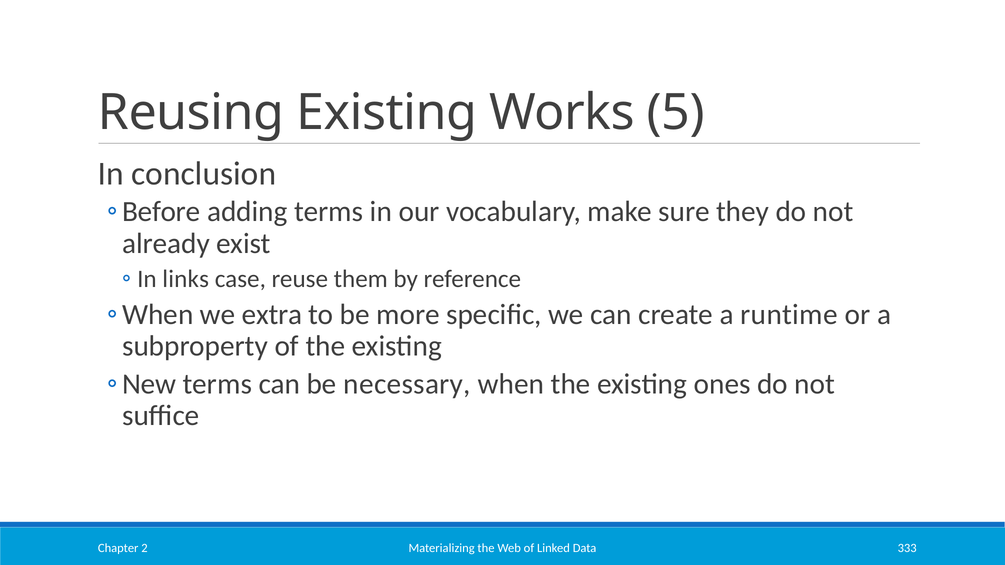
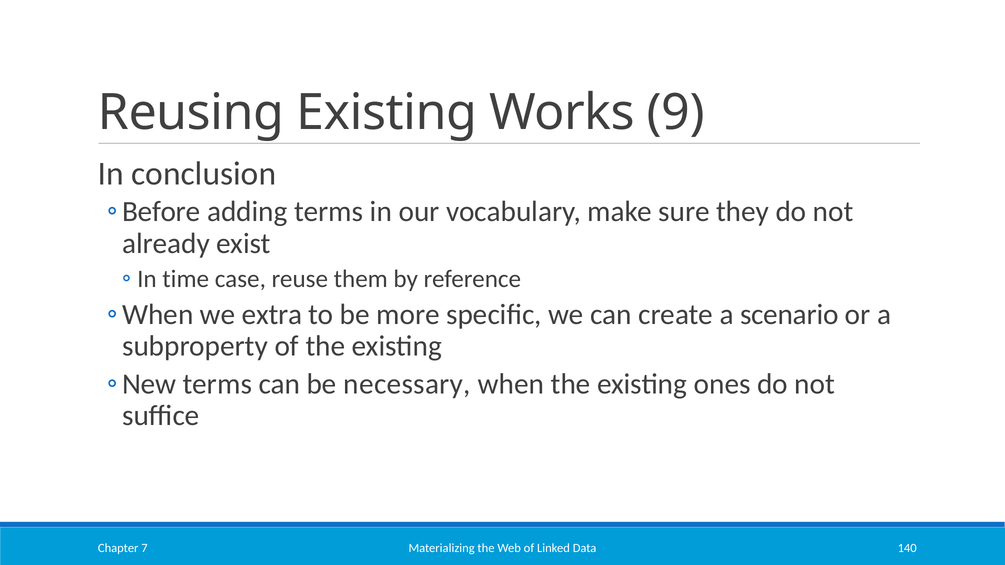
5: 5 -> 9 (676, 113)
links: links -> time (186, 279)
runtime: runtime -> scenario (789, 315)
333: 333 -> 140 (907, 548)
2: 2 -> 7 (144, 548)
